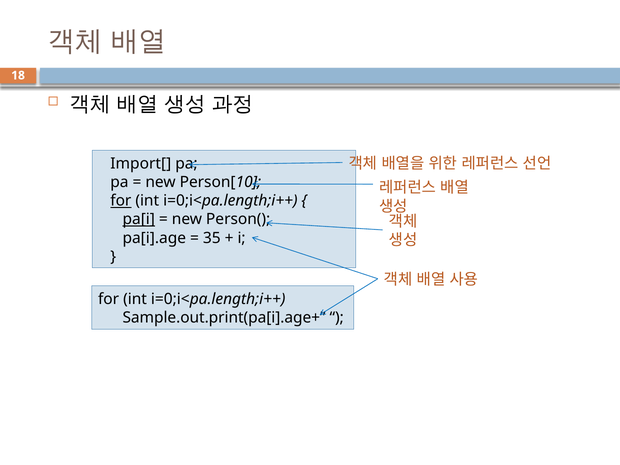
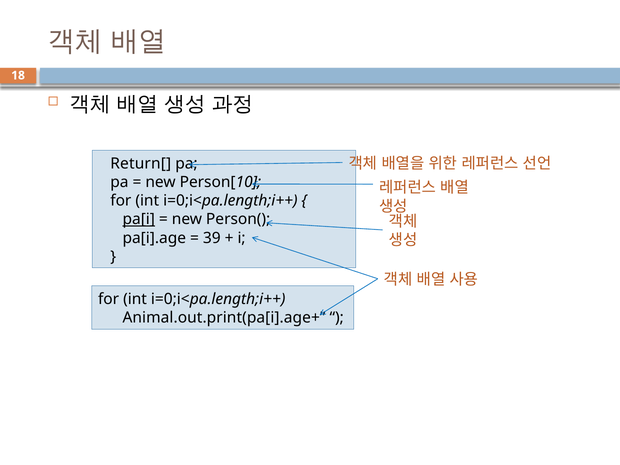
Import[: Import[ -> Return[ (141, 164)
for underline: present -> none (121, 201)
35: 35 -> 39 (212, 238)
Sample.out.print(pa[i].age+: Sample.out.print(pa[i].age+ -> Animal.out.print(pa[i].age+ (224, 318)
